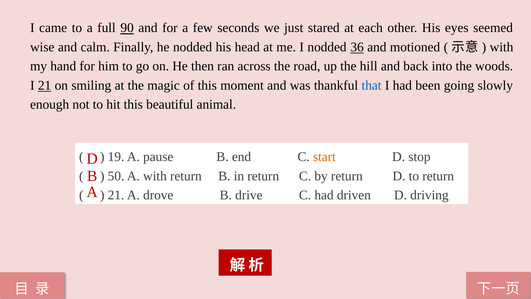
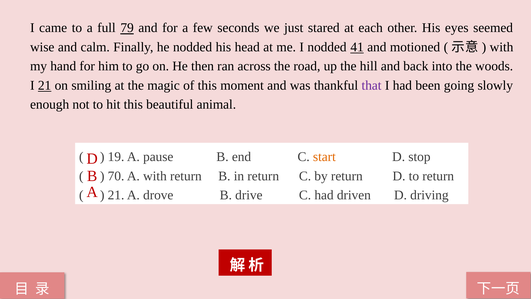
90: 90 -> 79 (127, 28)
36: 36 -> 41 (357, 47)
that colour: blue -> purple (372, 85)
50: 50 -> 70 (116, 176)
